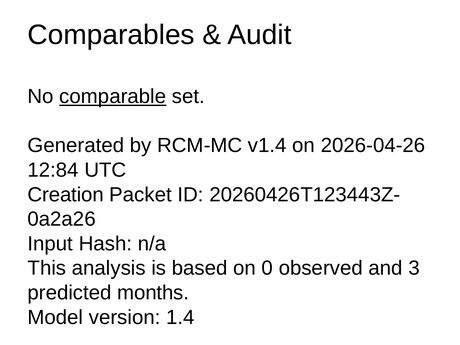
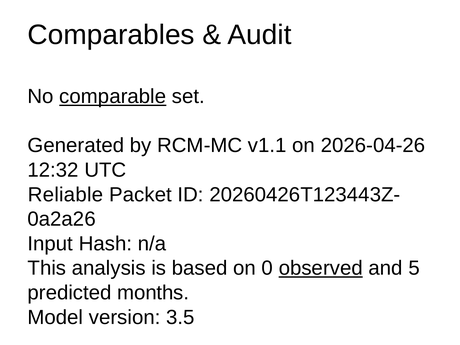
v1.4: v1.4 -> v1.1 (267, 146)
12:84: 12:84 -> 12:32 (53, 170)
Creation: Creation -> Reliable (65, 195)
observed underline: none -> present (321, 268)
3: 3 -> 5 (414, 268)
1.4: 1.4 -> 3.5 (180, 317)
